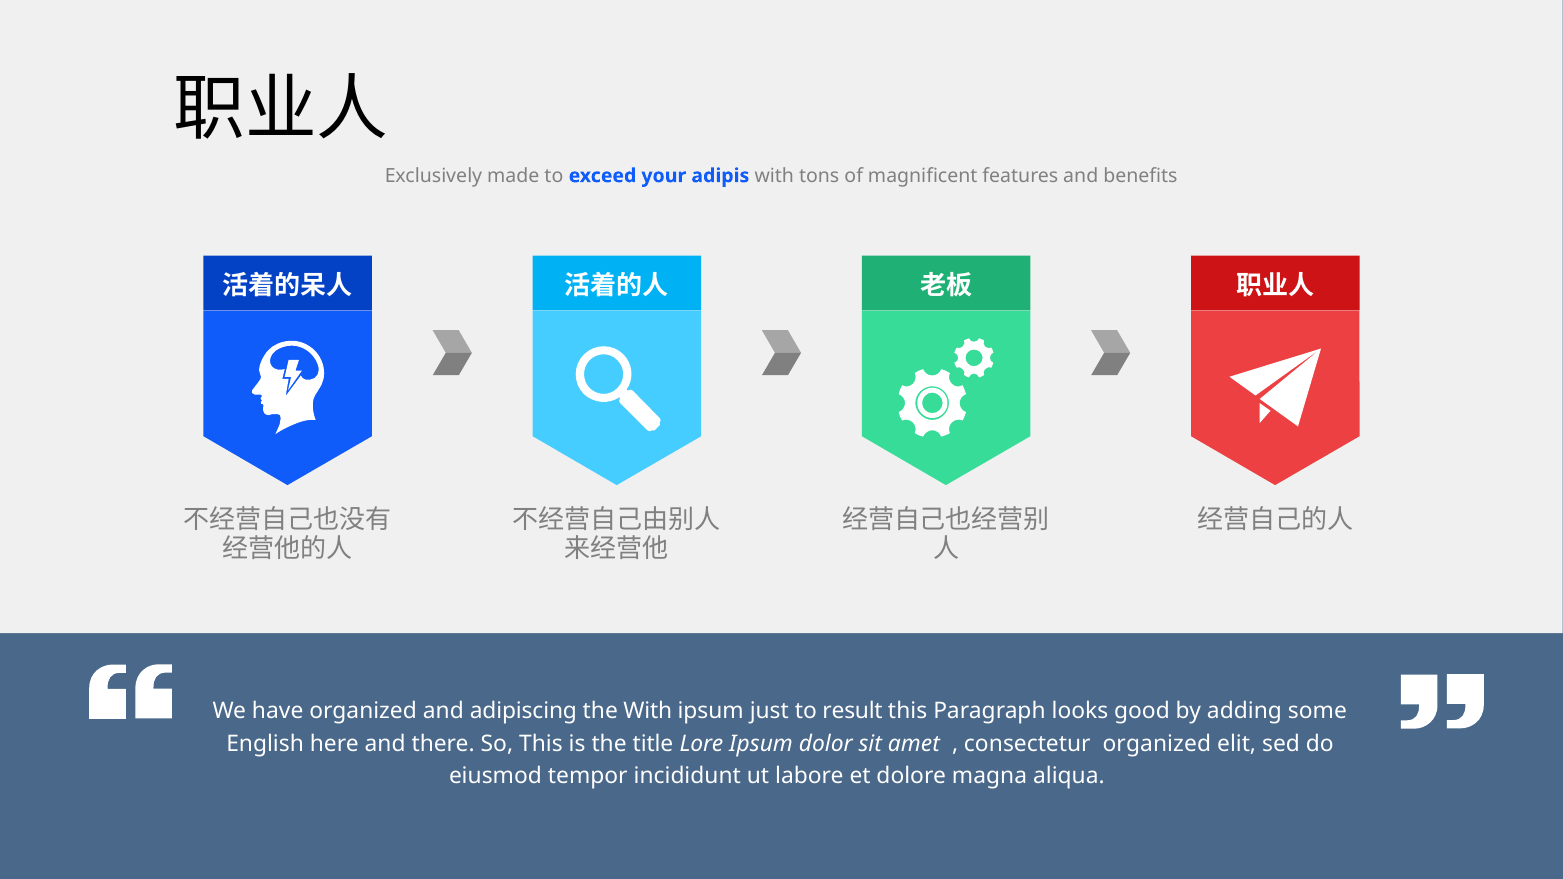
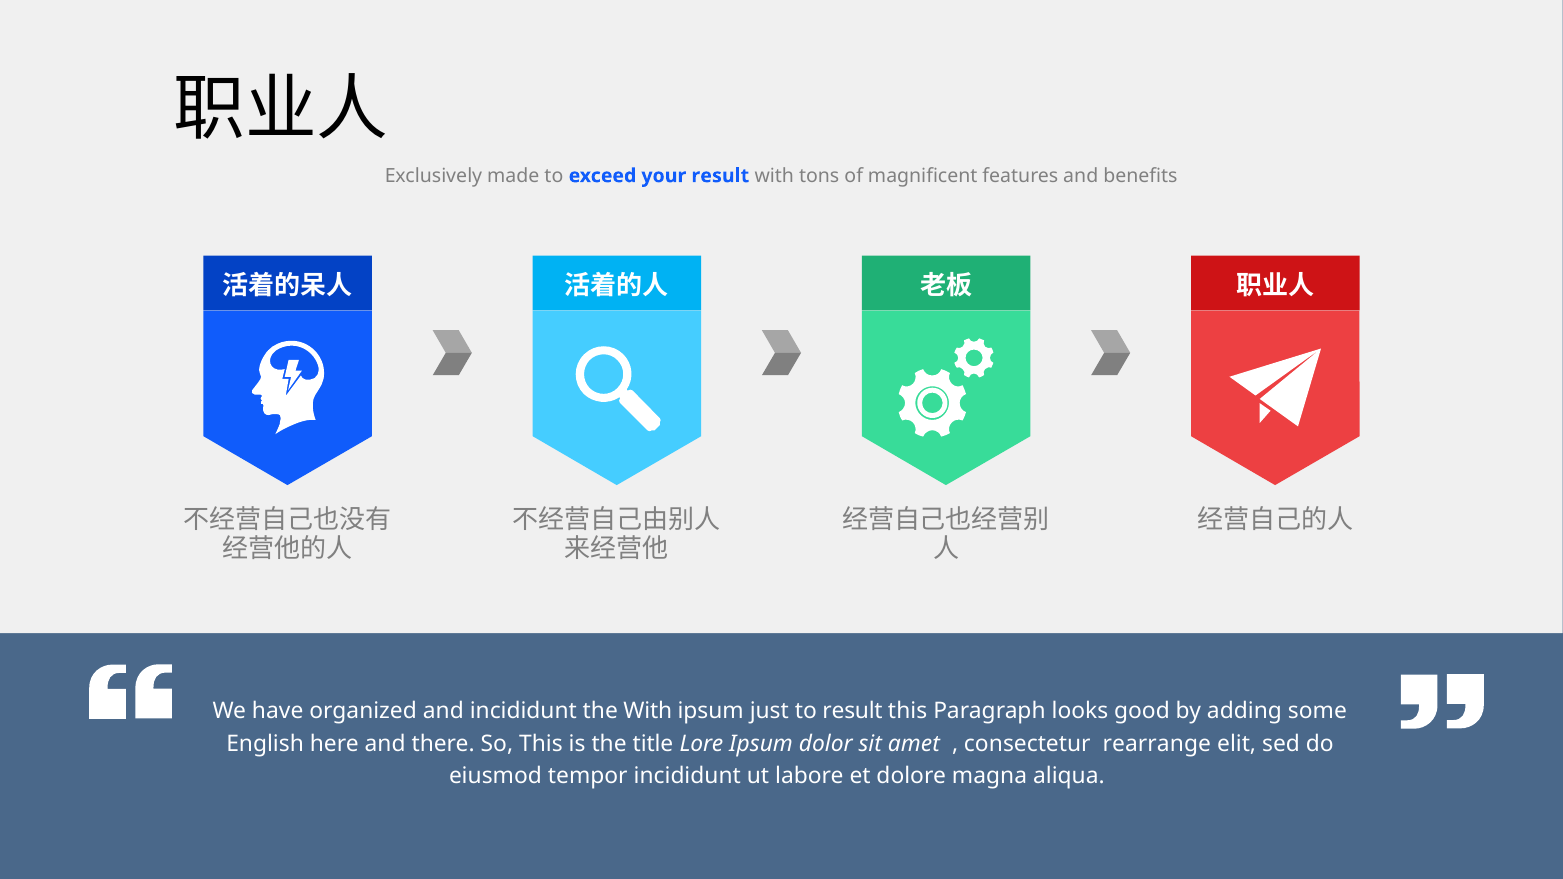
your adipis: adipis -> result (720, 176)
and adipiscing: adipiscing -> incididunt (523, 711)
consectetur organized: organized -> rearrange (1157, 744)
